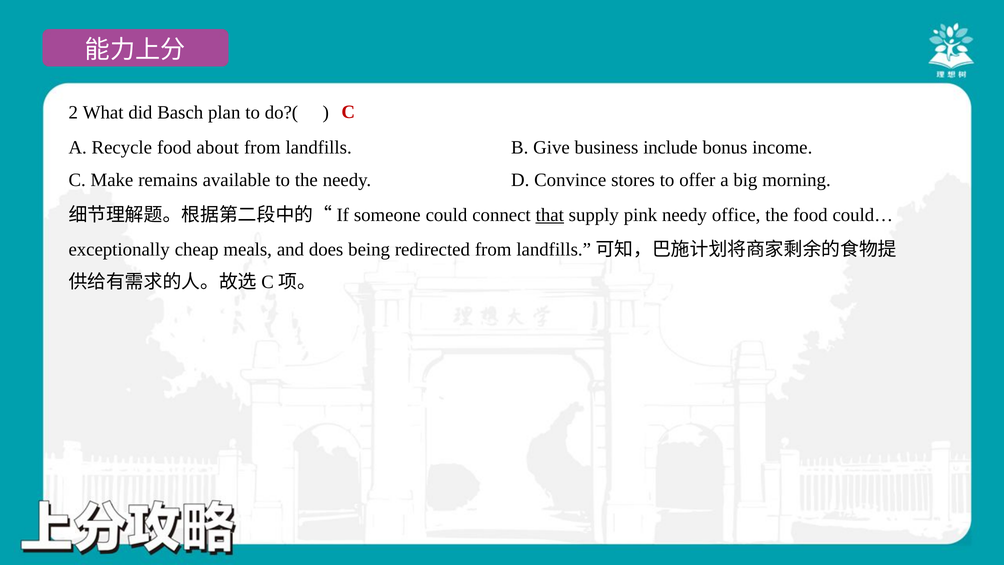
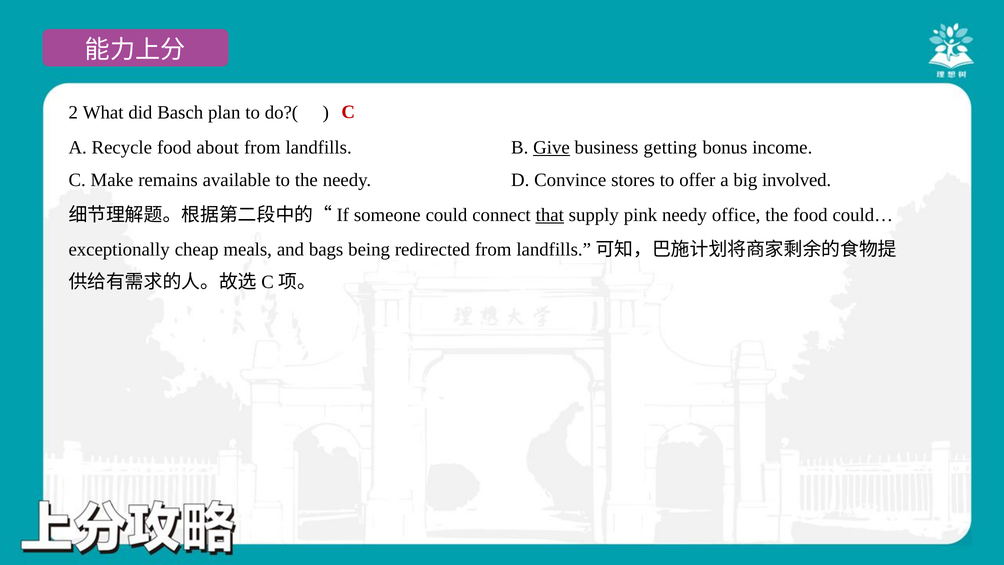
Give underline: none -> present (551, 147)
include: include -> getting (670, 147)
morning: morning -> involved (797, 180)
does: does -> bags (326, 249)
